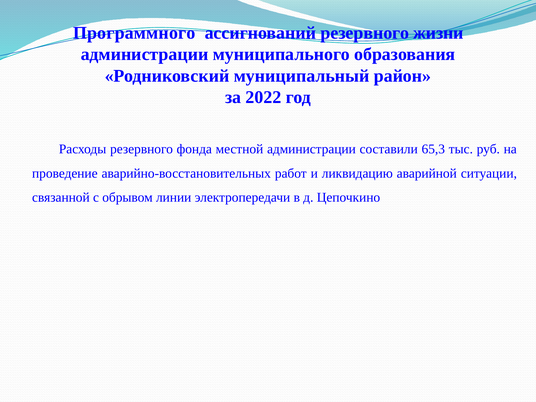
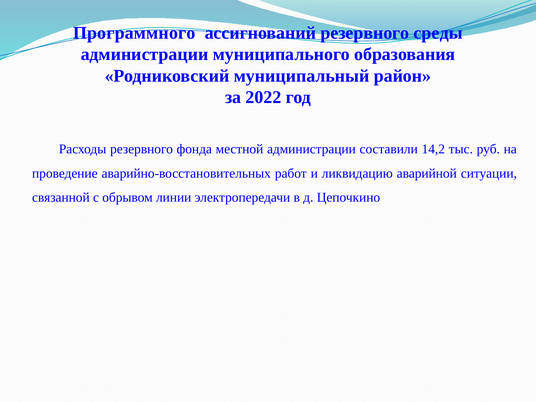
жизни: жизни -> среды (438, 33)
65,3: 65,3 -> 14,2 (433, 149)
